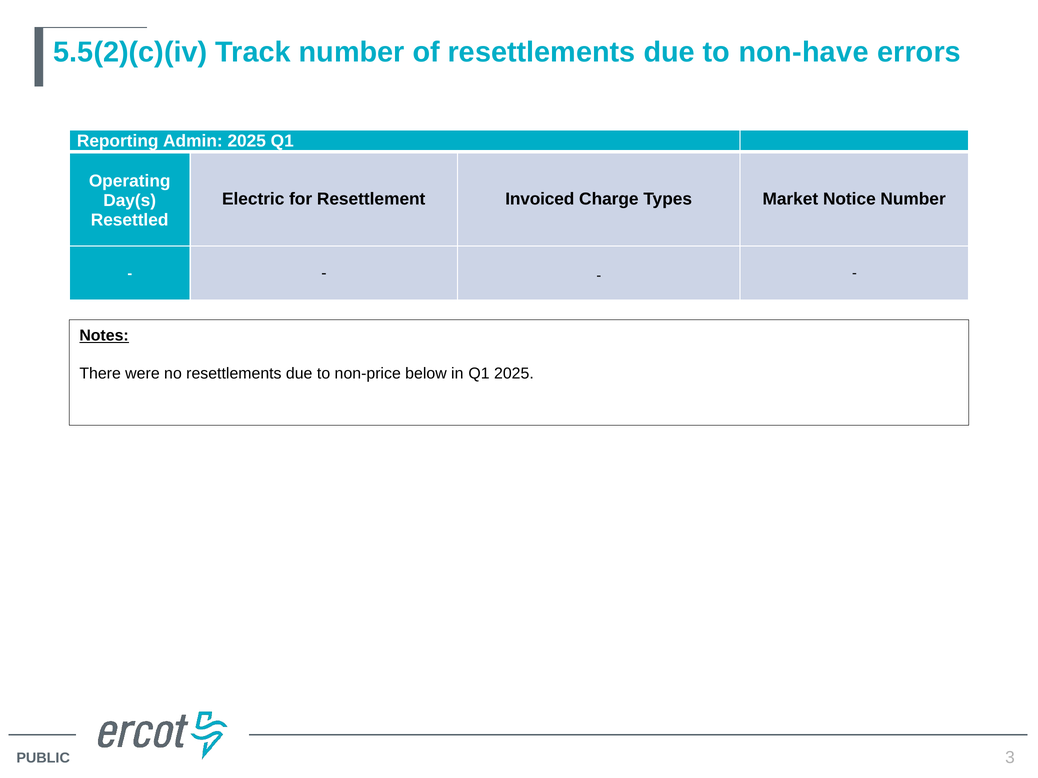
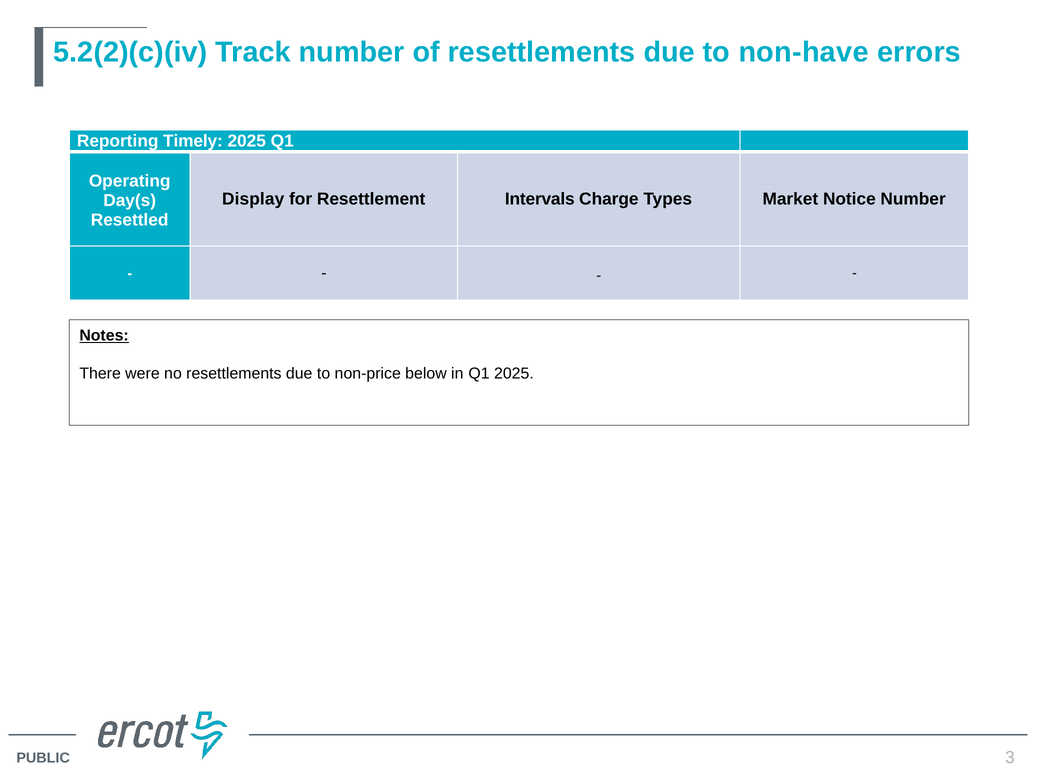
5.5(2)(c)(iv: 5.5(2)(c)(iv -> 5.2(2)(c)(iv (130, 52)
Admin: Admin -> Timely (193, 141)
Electric: Electric -> Display (253, 199)
Invoiced: Invoiced -> Intervals (540, 199)
